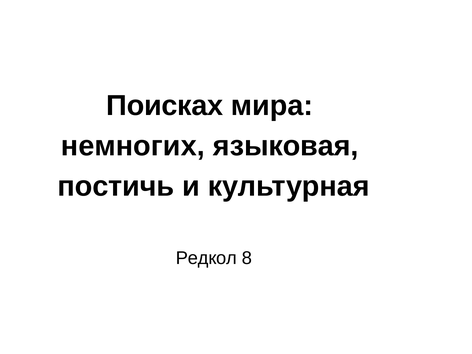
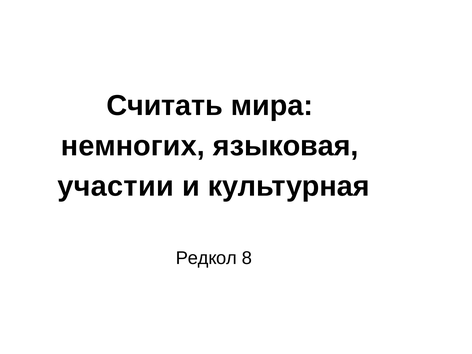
Поисках: Поисках -> Считать (165, 106)
постичь: постичь -> участии (116, 186)
